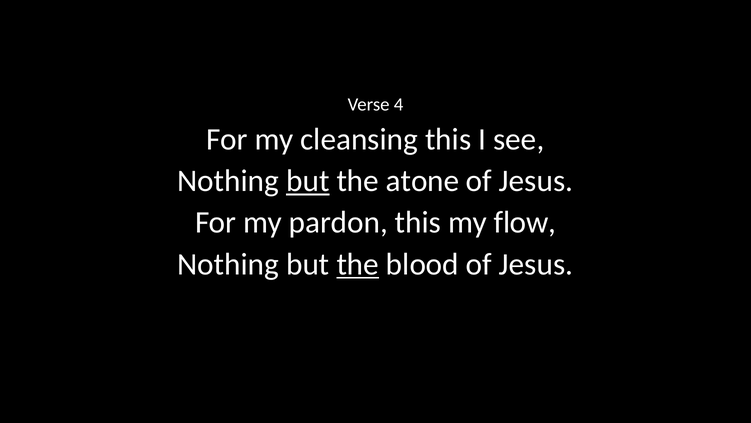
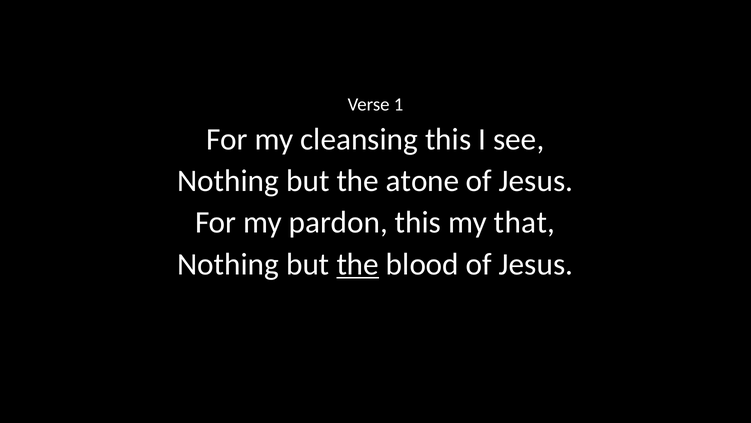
4: 4 -> 1 (399, 104)
but underline: present -> none (308, 181)
flow: flow -> that (525, 222)
